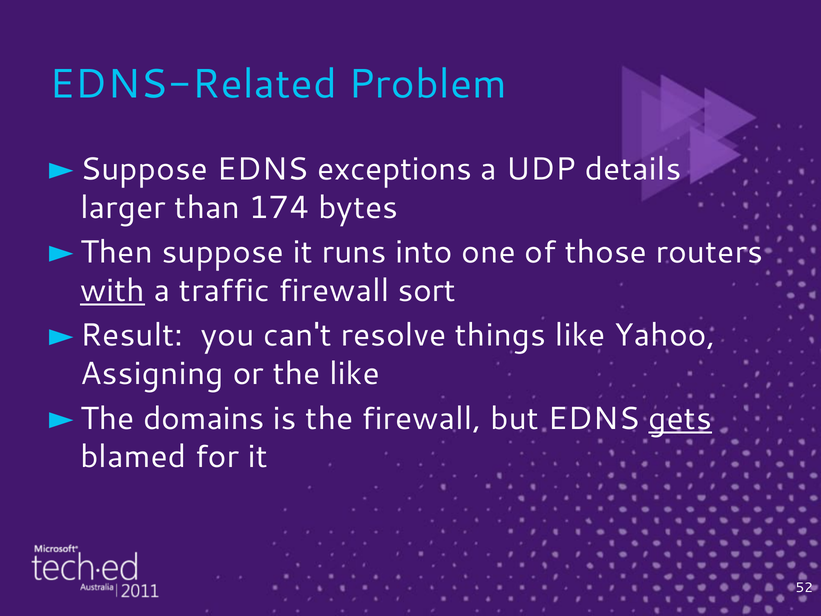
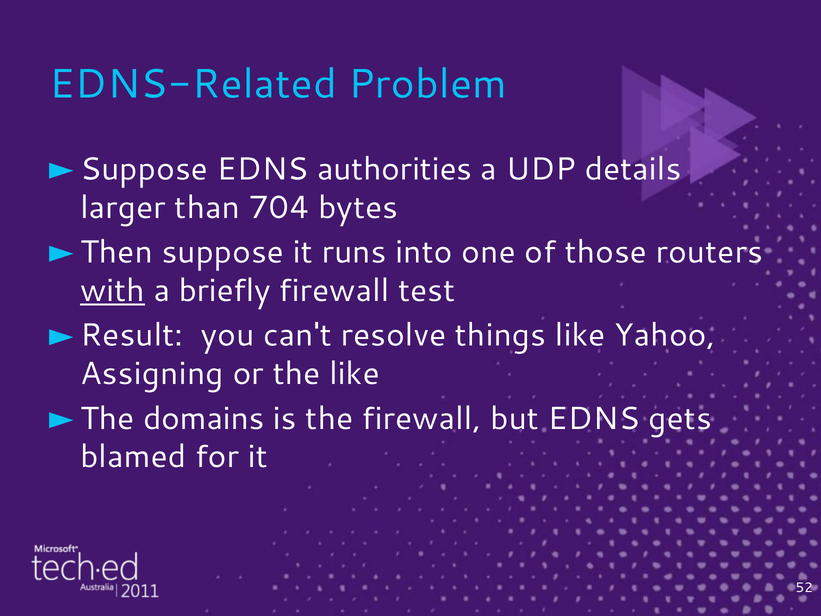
exceptions: exceptions -> authorities (395, 169)
174: 174 -> 704 (279, 208)
traffic: traffic -> briefly (225, 291)
sort: sort -> test (427, 291)
gets underline: present -> none (680, 418)
